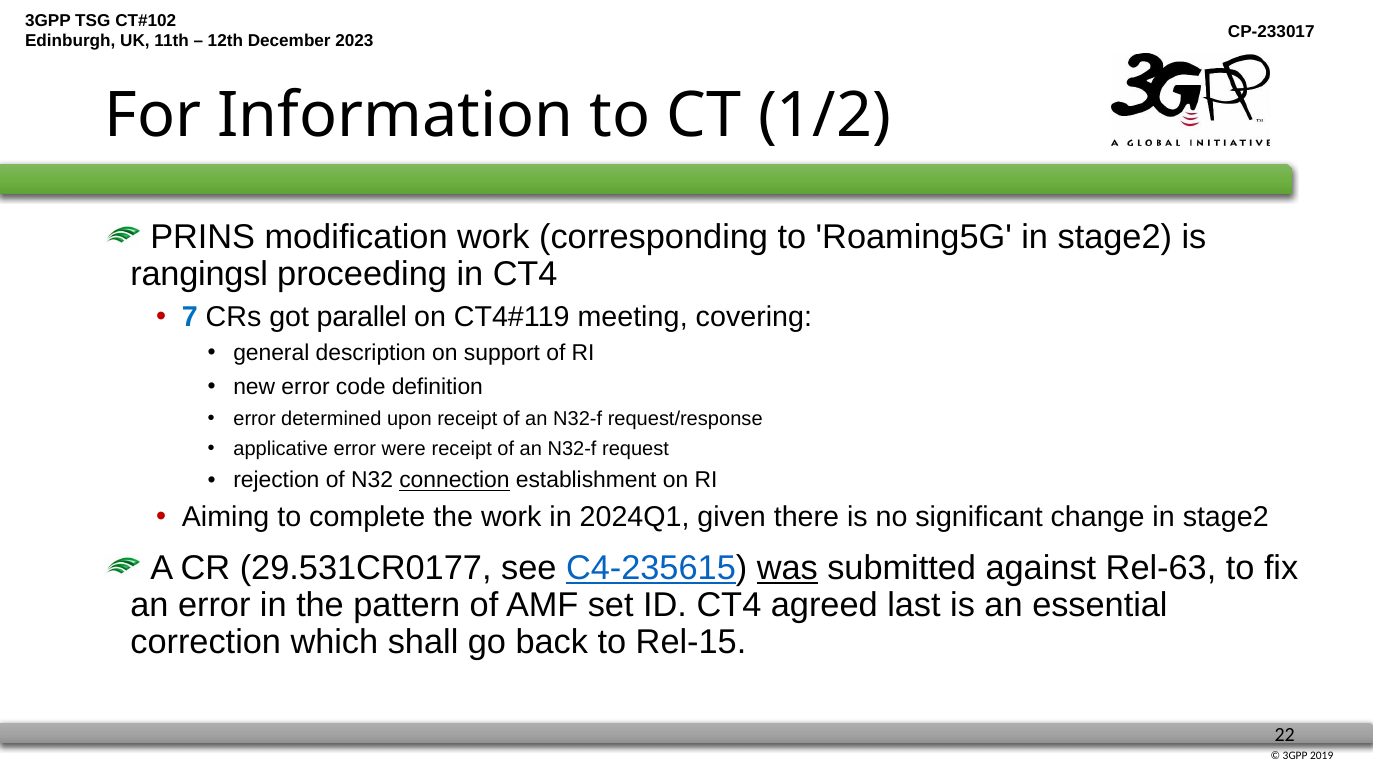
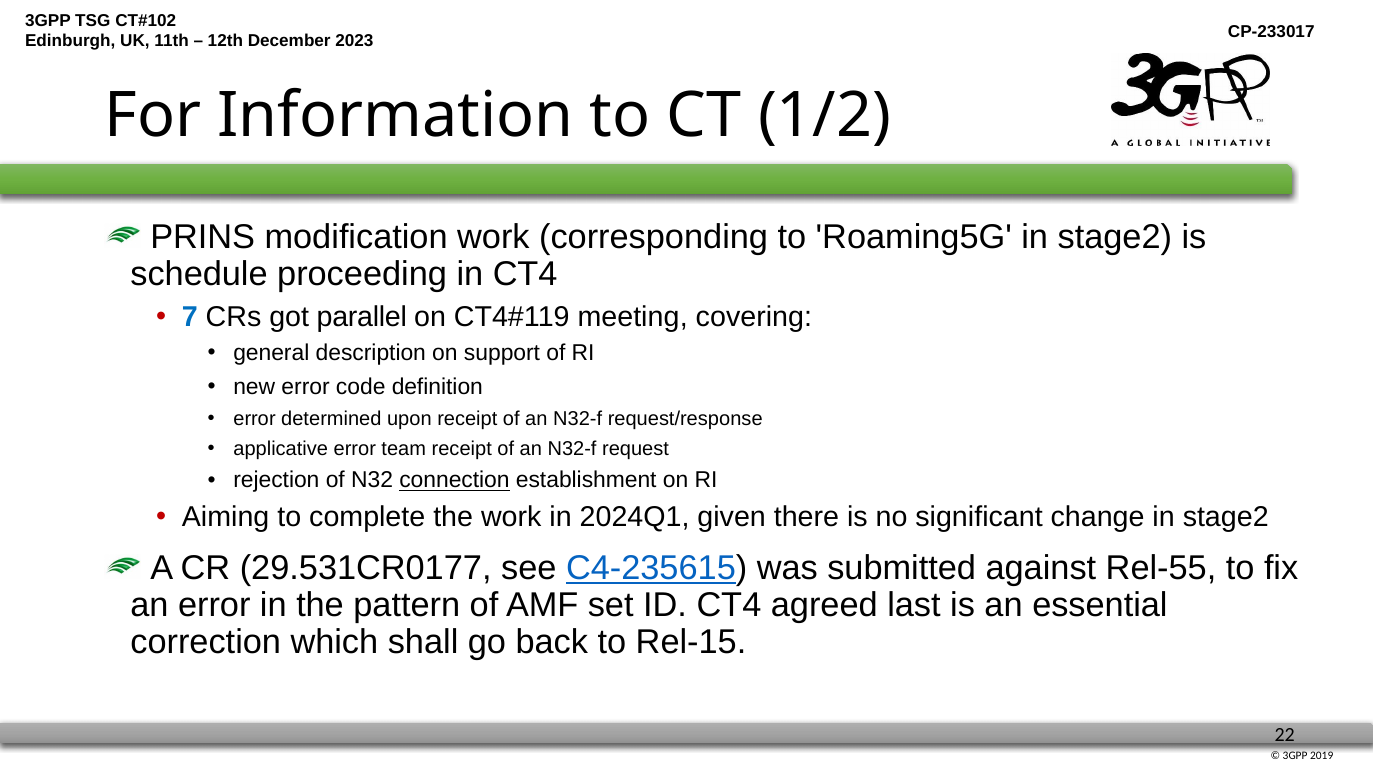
rangingsl: rangingsl -> schedule (199, 274)
were: were -> team (404, 448)
was underline: present -> none (787, 568)
Rel-63: Rel-63 -> Rel-55 (1161, 568)
